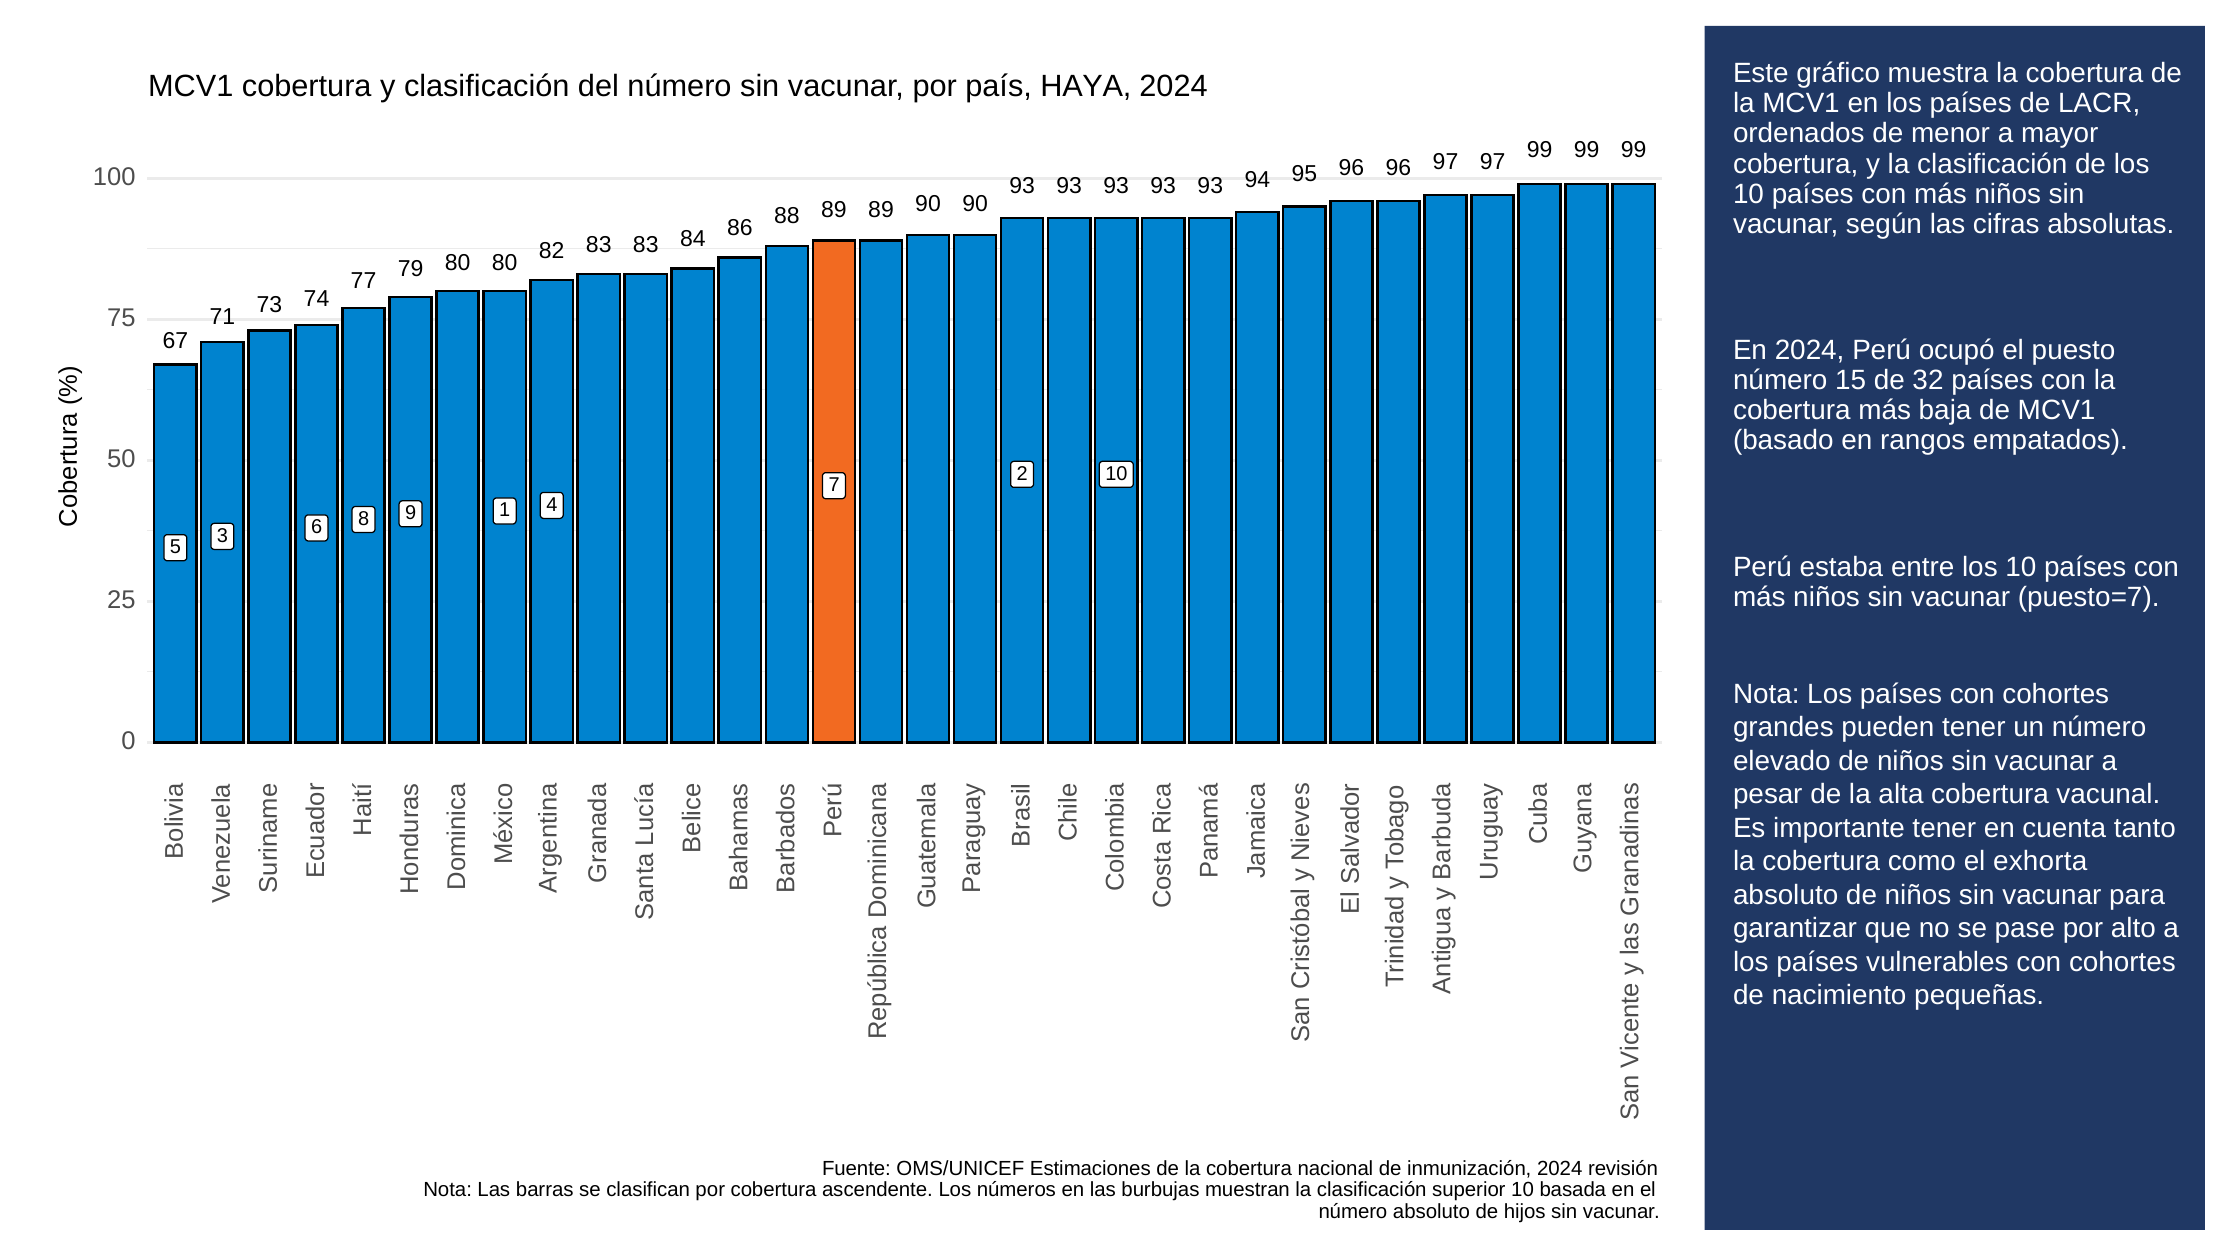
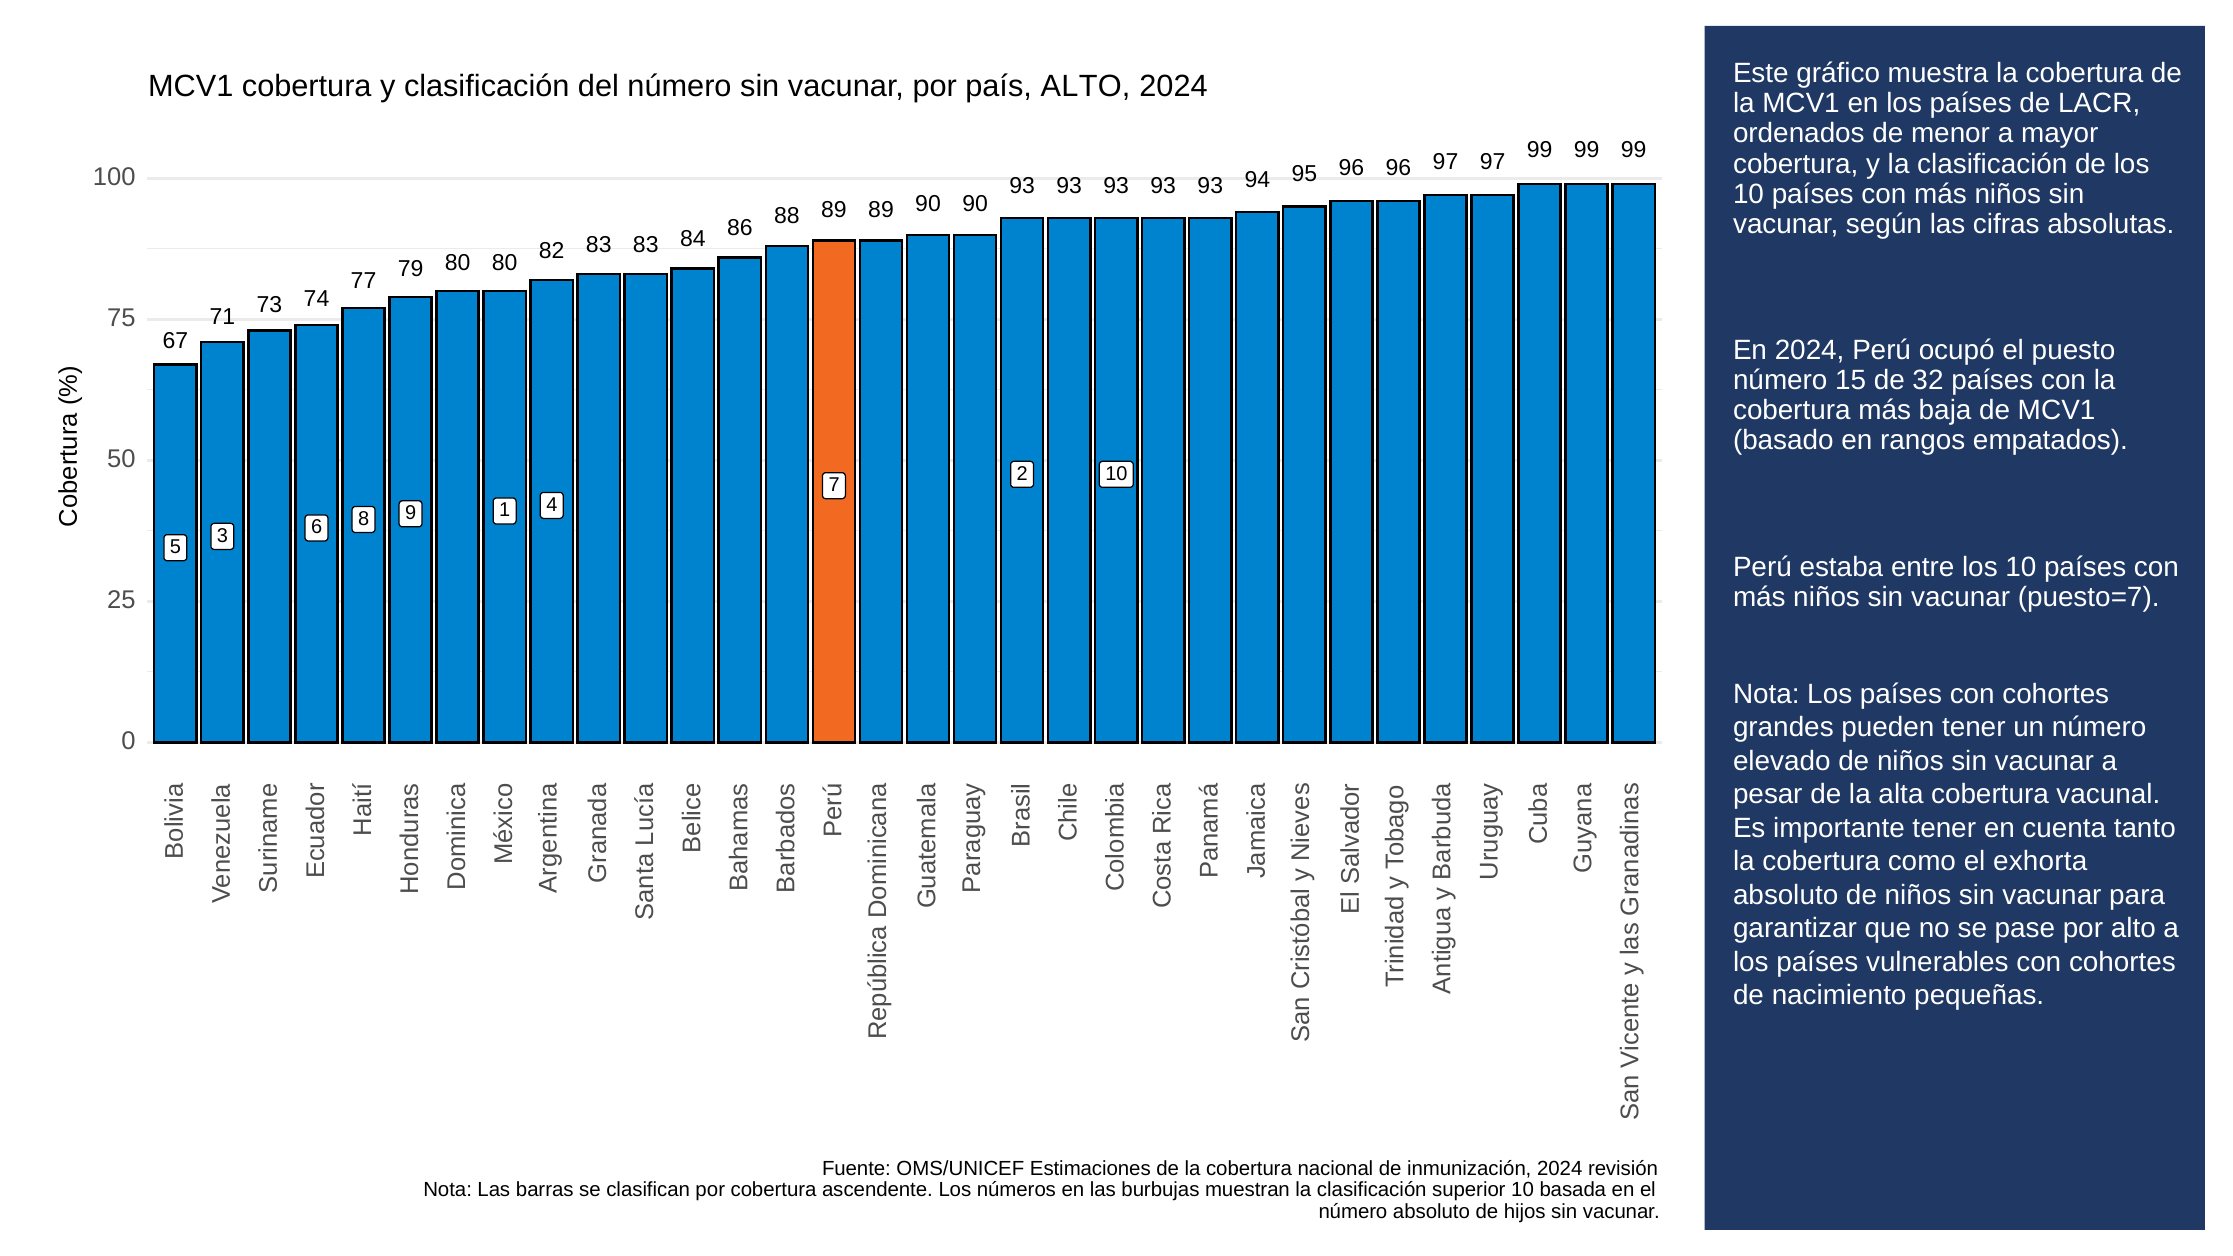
país HAYA: HAYA -> ALTO (1086, 86)
